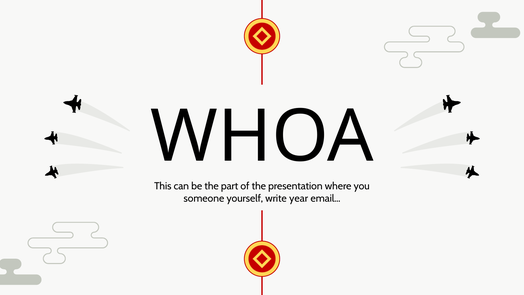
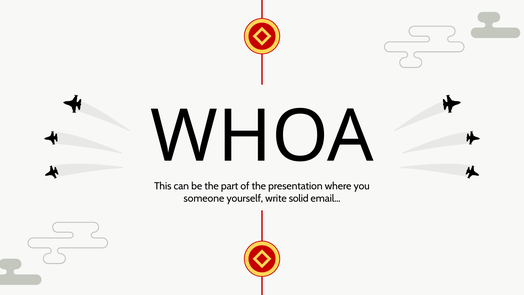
year: year -> solid (299, 198)
